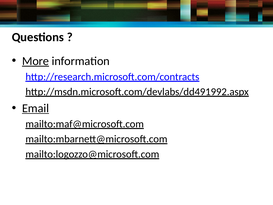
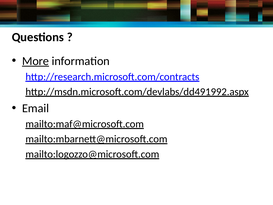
Email underline: present -> none (36, 108)
